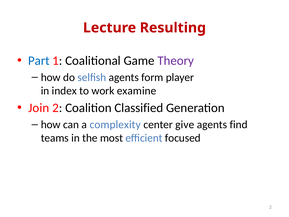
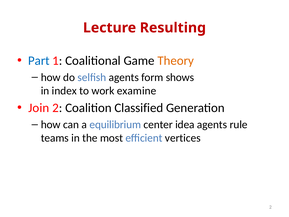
Theory colour: purple -> orange (176, 61)
player: player -> shows (180, 77)
complexity: complexity -> equilibrium (115, 124)
give: give -> idea (185, 124)
find: find -> rule (239, 124)
focused: focused -> vertices (183, 138)
